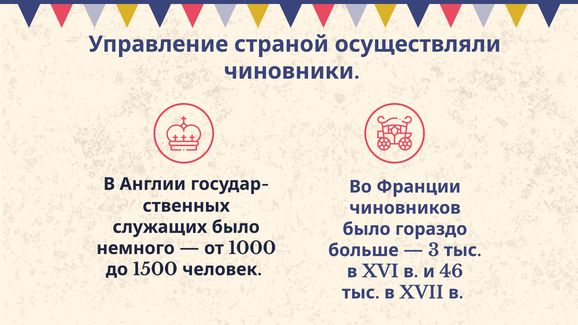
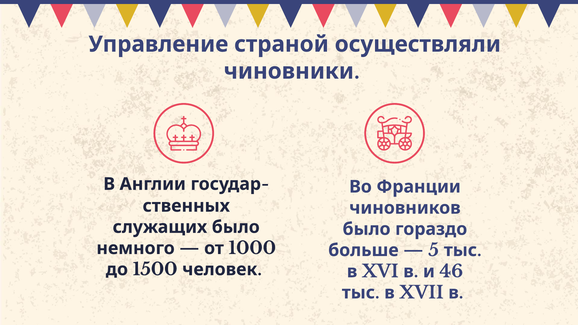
3: 3 -> 5 (434, 250)
